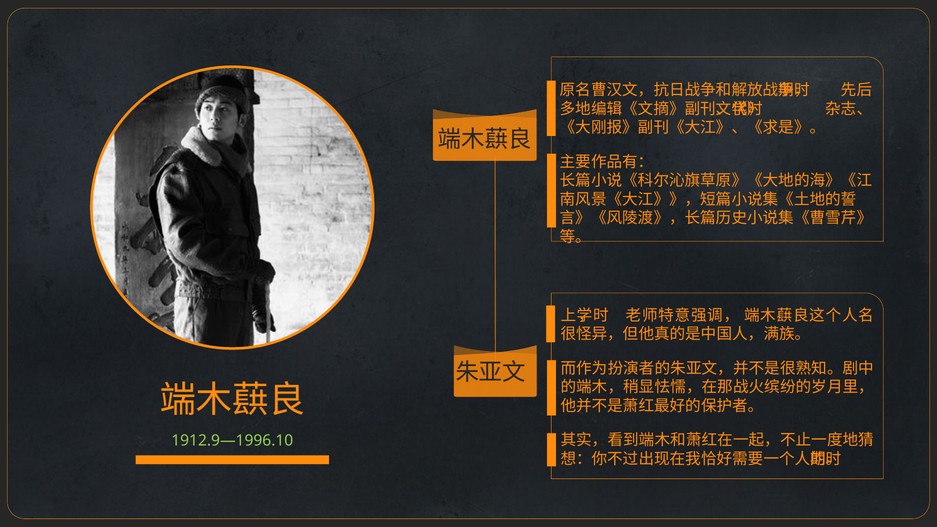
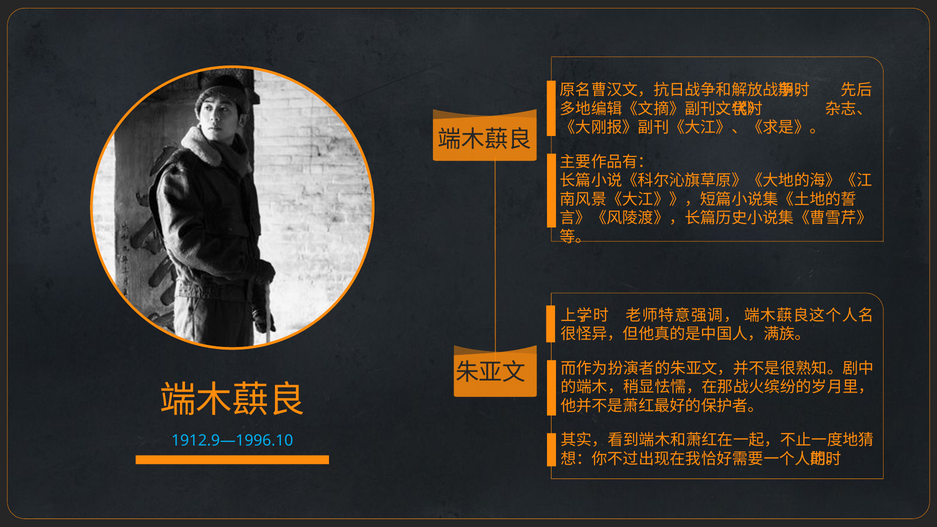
1912.9—1996.10 colour: light green -> light blue (232, 441)
